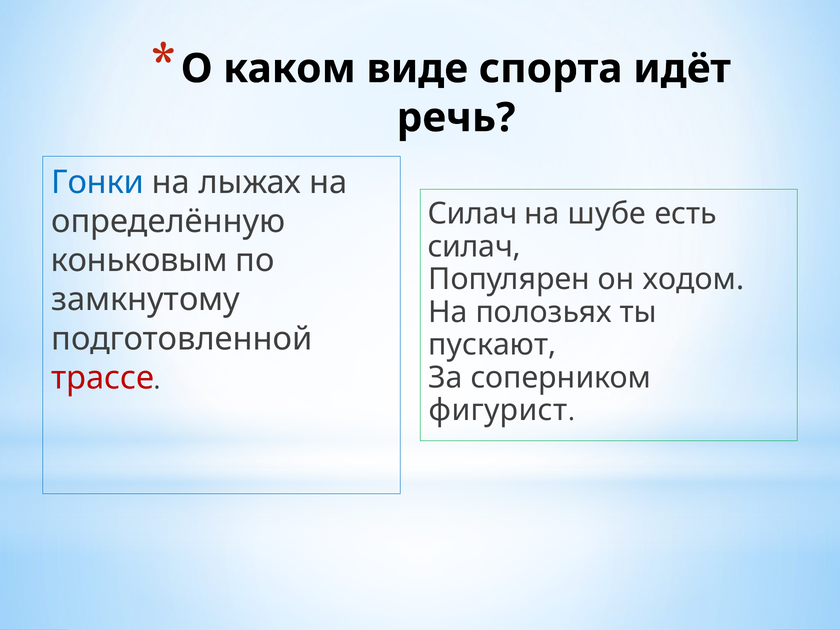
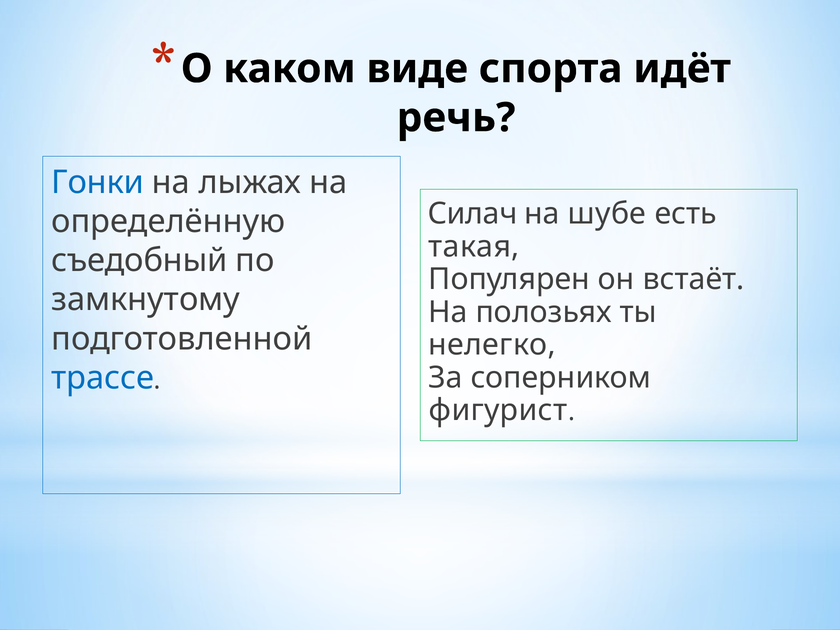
силач: силач -> такая (474, 247)
коньковым: коньковым -> съедобный (139, 260)
ходом: ходом -> встаёт (693, 279)
пускают: пускают -> нелегко (492, 345)
трассе colour: red -> blue (103, 378)
